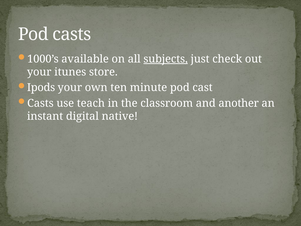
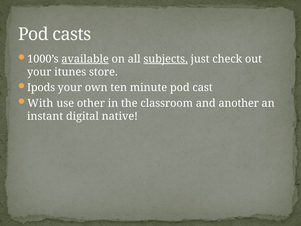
available underline: none -> present (85, 59)
Casts: Casts -> With (40, 103)
teach: teach -> other (91, 103)
